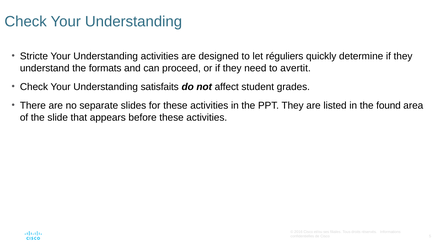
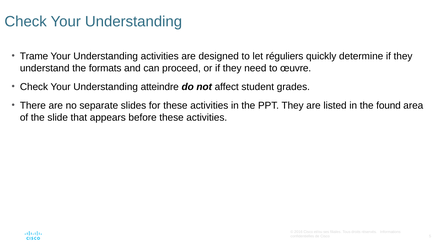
Stricte: Stricte -> Trame (34, 56)
avertit: avertit -> œuvre (296, 68)
satisfaits: satisfaits -> atteindre (160, 87)
